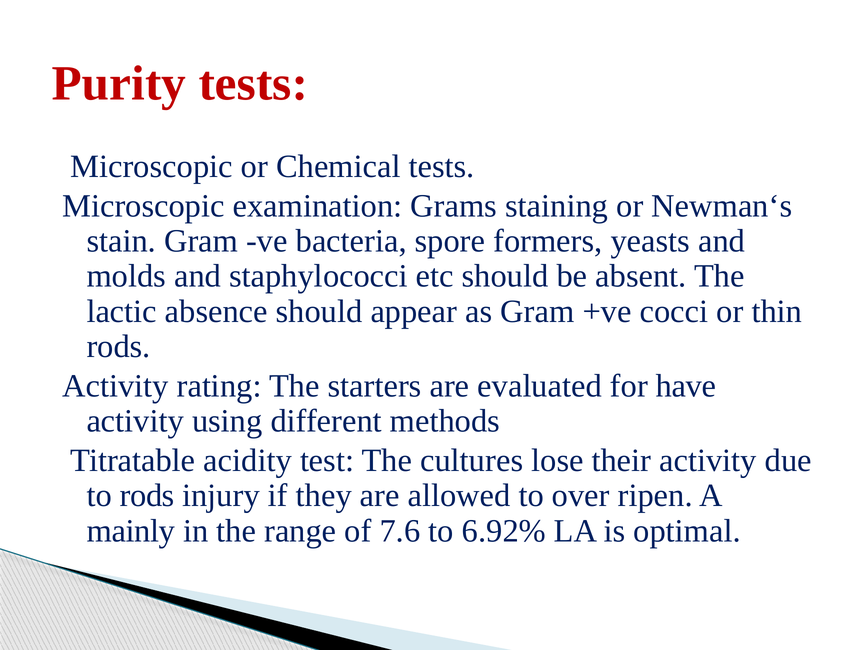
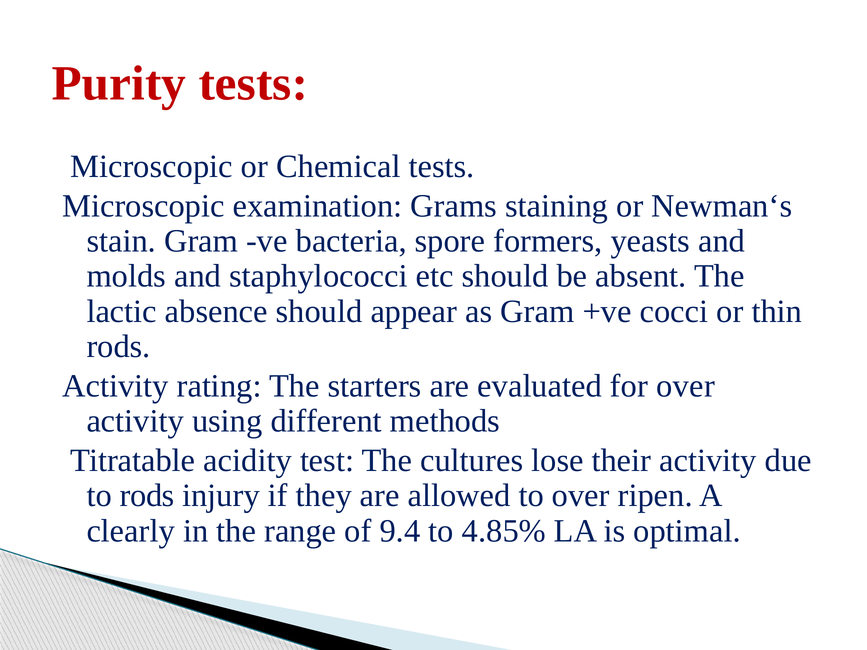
for have: have -> over (686, 386)
mainly: mainly -> clearly (131, 531)
7.6: 7.6 -> 9.4 (400, 531)
6.92%: 6.92% -> 4.85% (504, 531)
